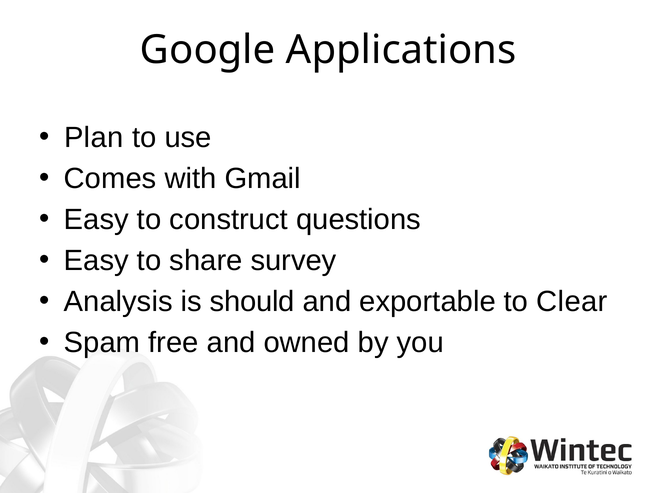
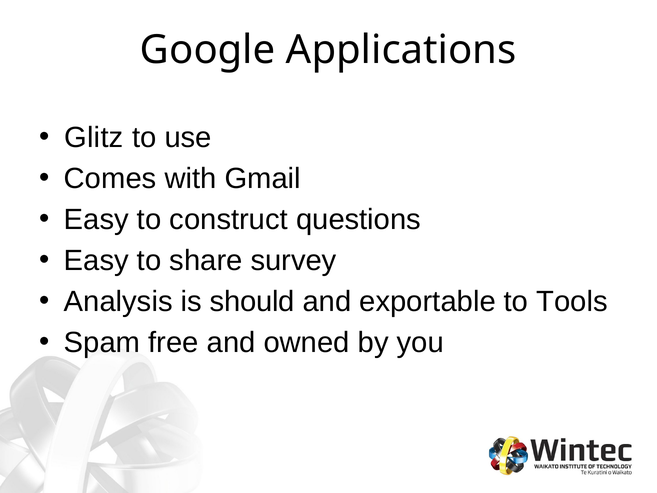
Plan: Plan -> Glitz (94, 138)
Clear: Clear -> Tools (572, 301)
